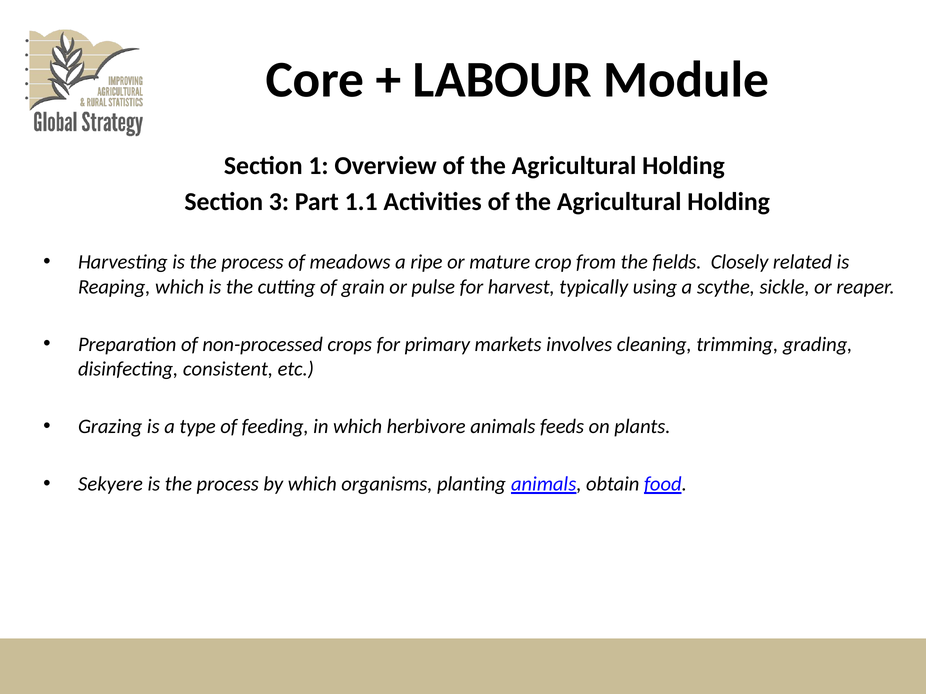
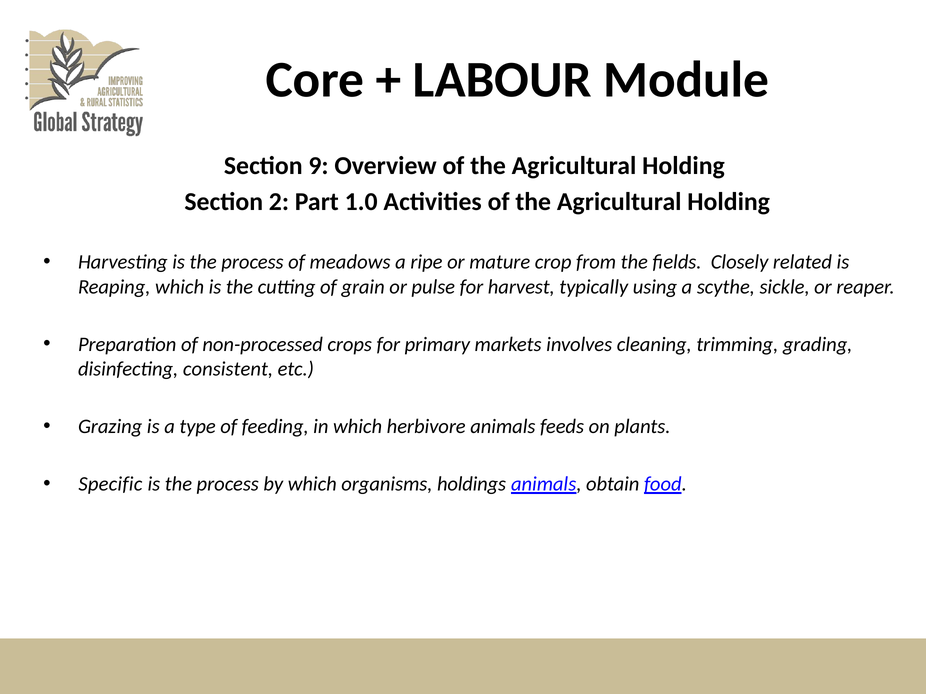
1: 1 -> 9 (318, 166)
3: 3 -> 2 (279, 202)
1.1: 1.1 -> 1.0 (361, 202)
Sekyere: Sekyere -> Specific (110, 484)
planting: planting -> holdings (472, 484)
